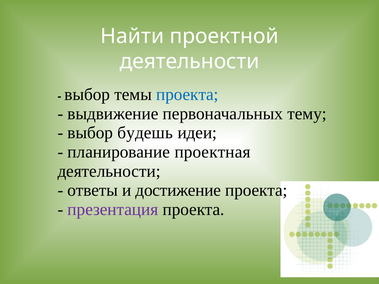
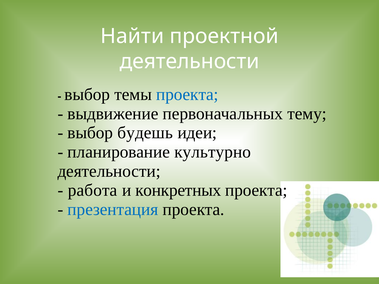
проектная: проектная -> культурно (213, 152)
ответы: ответы -> работа (93, 190)
достижение: достижение -> конкретных (178, 190)
презентация colour: purple -> blue (113, 210)
